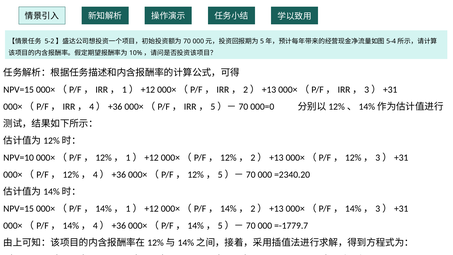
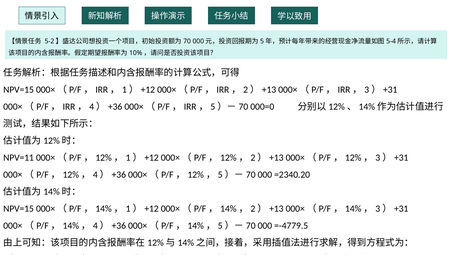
NPV=10: NPV=10 -> NPV=11 (19, 157)
=-1779.7: =-1779.7 -> =-4779.5 (291, 225)
